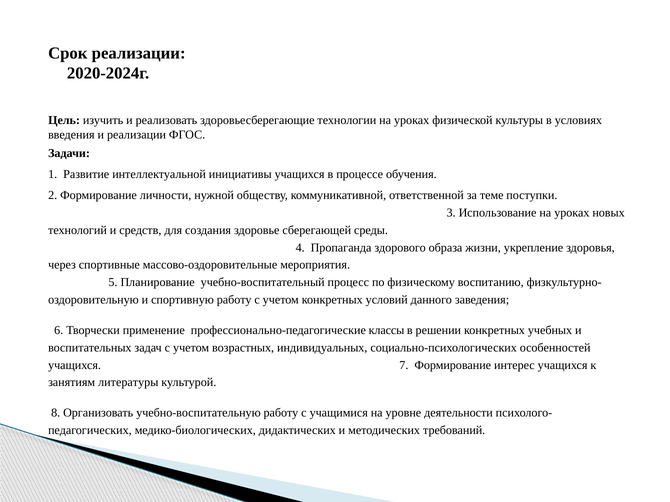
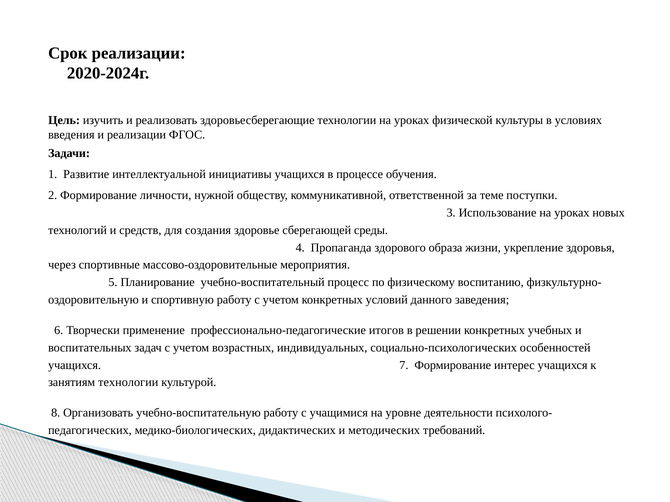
классы: классы -> итогов (386, 331)
занятиям литературы: литературы -> технологии (128, 383)
